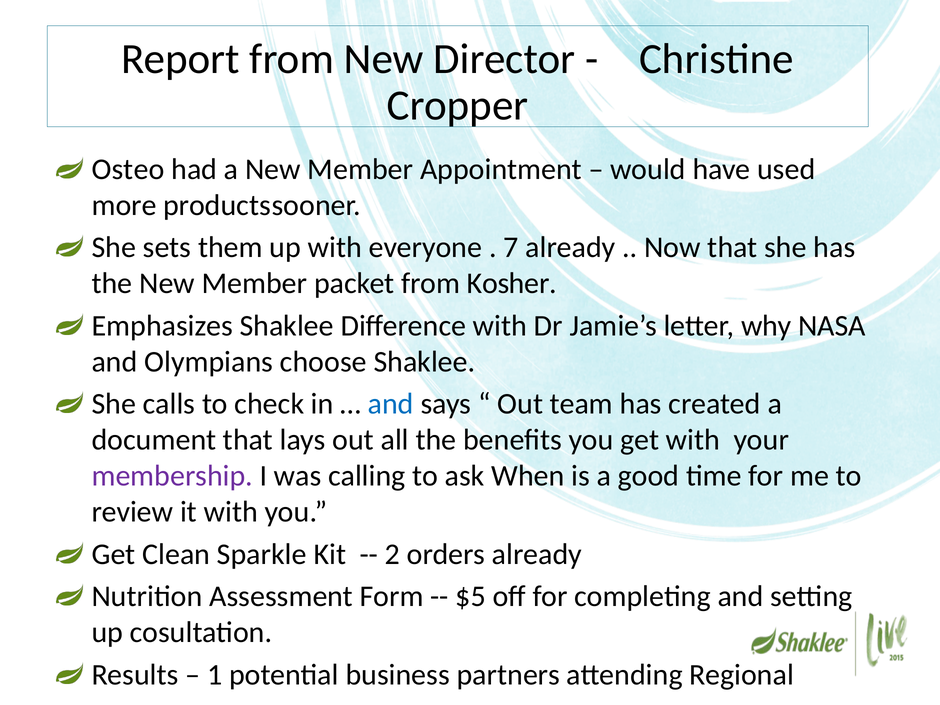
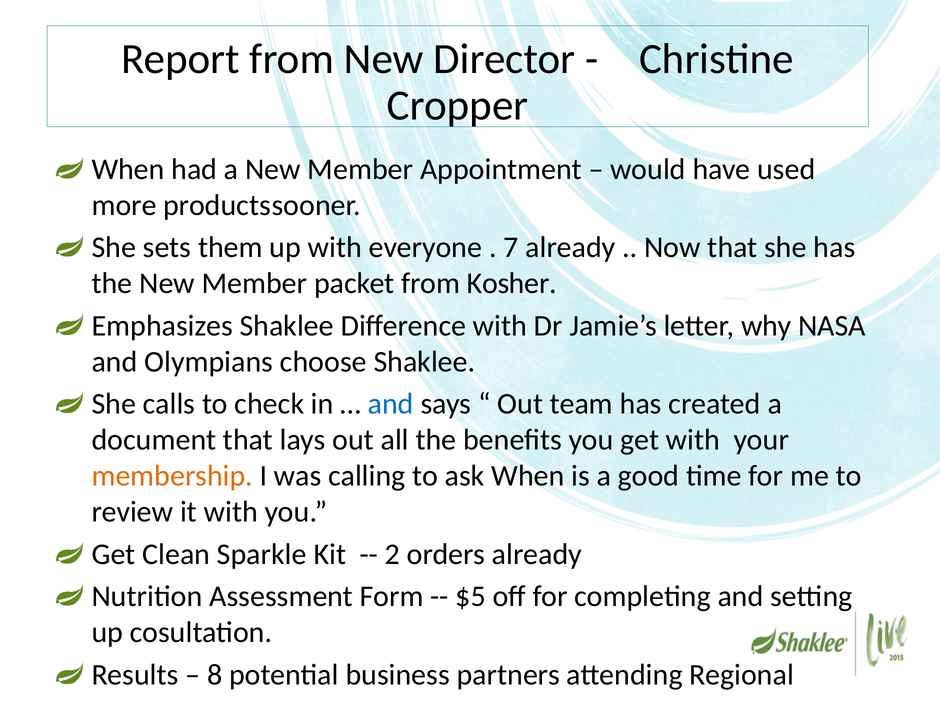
Osteo: Osteo -> When (128, 169)
membership colour: purple -> orange (172, 476)
1: 1 -> 8 (215, 675)
